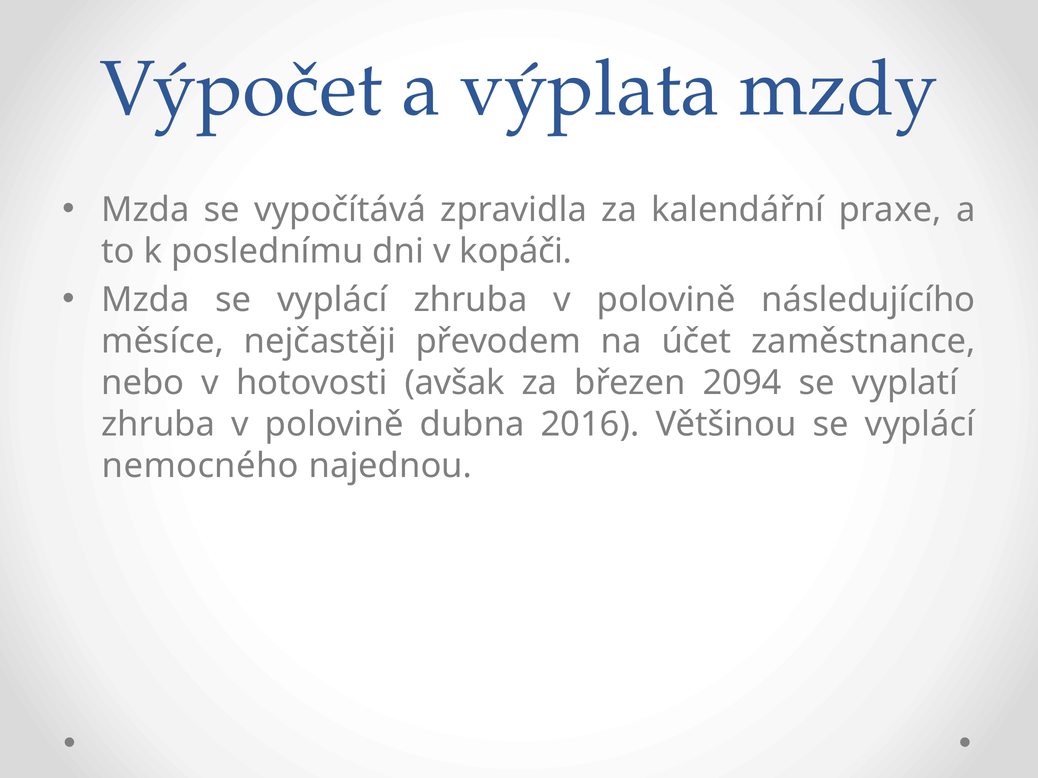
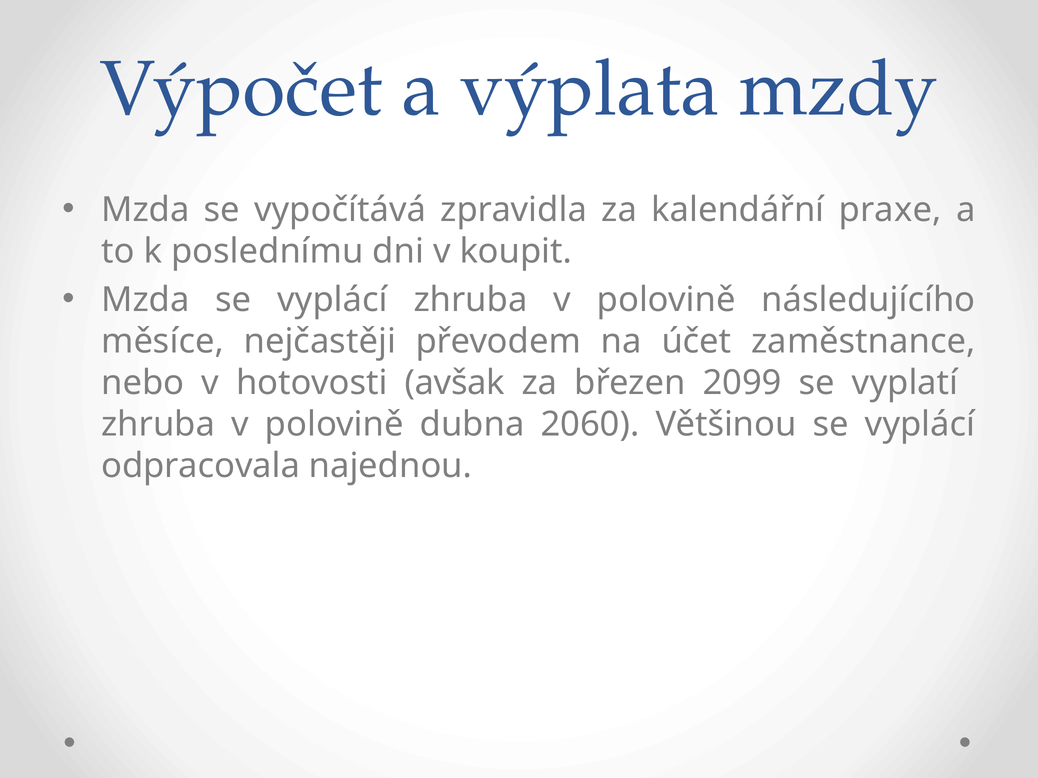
kopáči: kopáči -> koupit (516, 252)
2094: 2094 -> 2099 (742, 383)
2016: 2016 -> 2060 (590, 425)
nemocného: nemocného -> odpracovala (201, 466)
